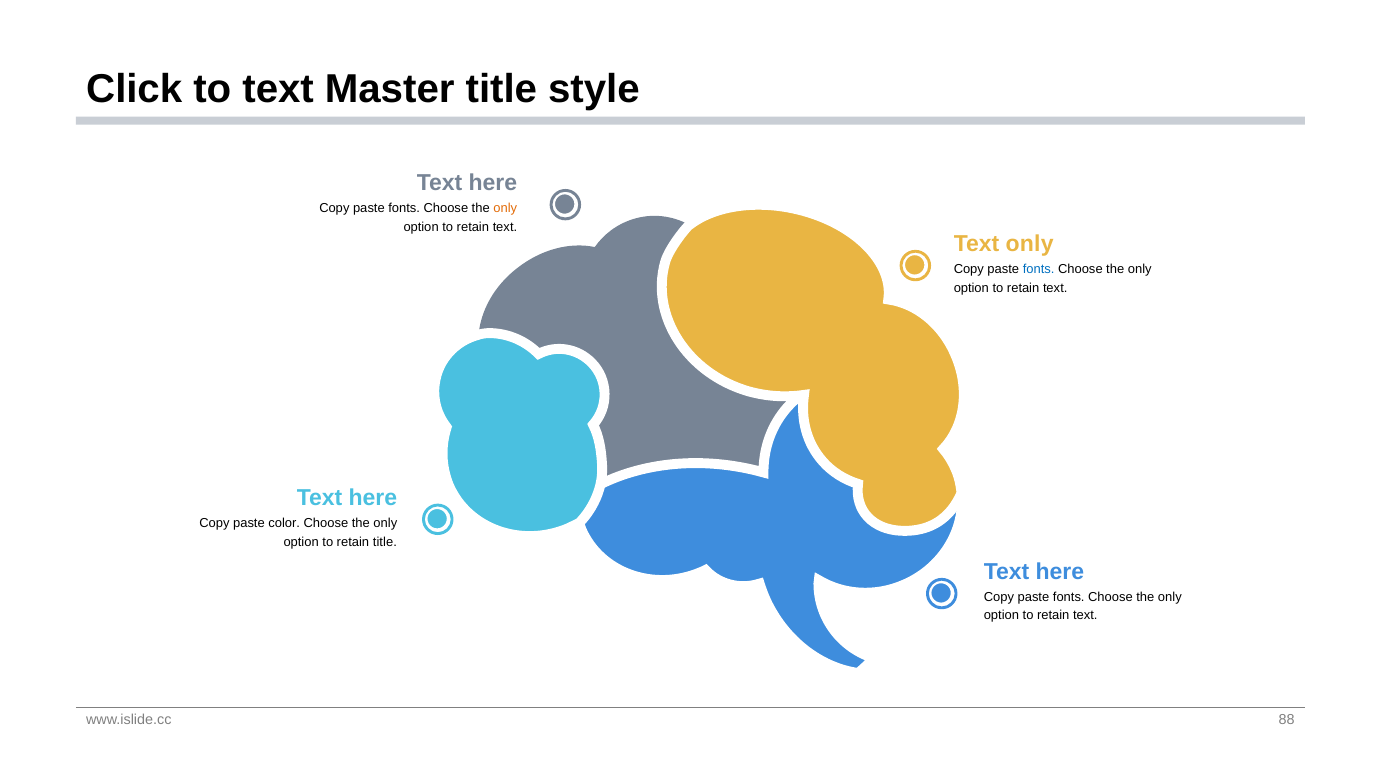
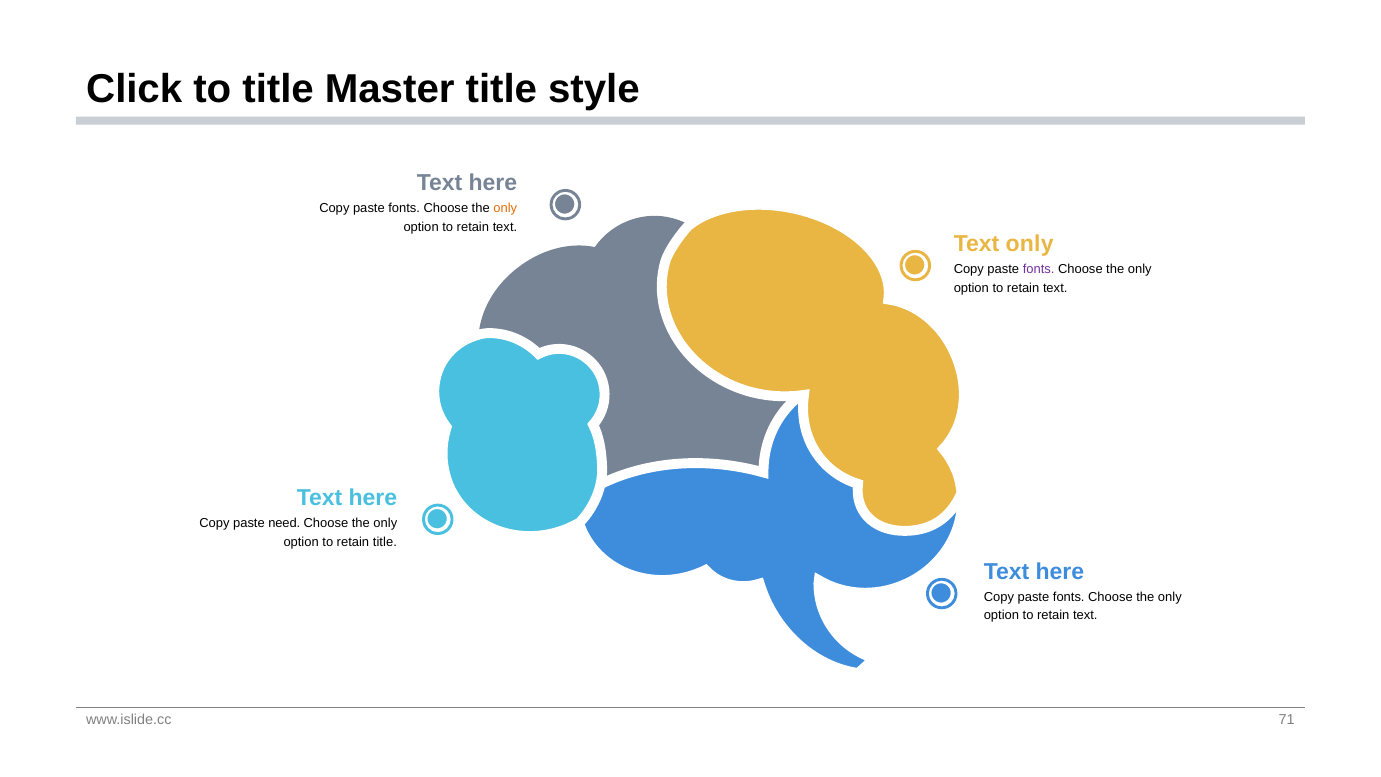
to text: text -> title (278, 89)
fonts colour: blue -> purple (1039, 270)
color: color -> need (284, 523)
88: 88 -> 71 (1287, 720)
